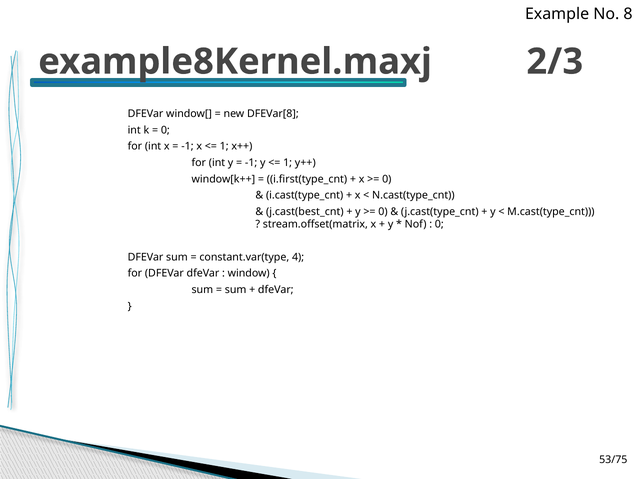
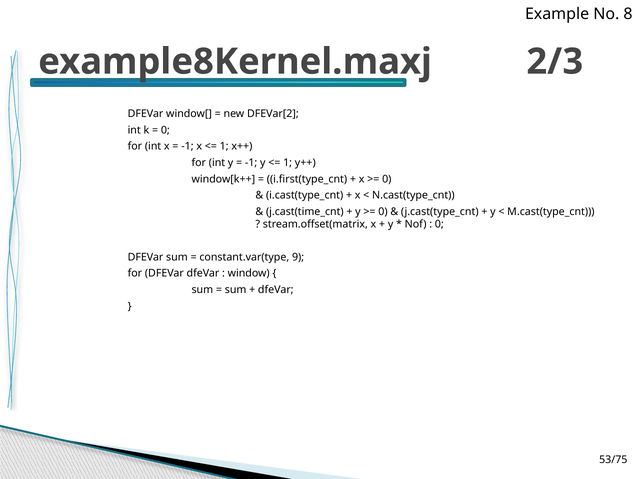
DFEVar[8: DFEVar[8 -> DFEVar[2 (273, 114)
j.cast(best_cnt: j.cast(best_cnt -> j.cast(time_cnt (305, 212)
4: 4 -> 9 (298, 257)
